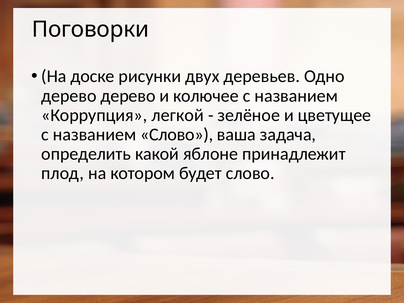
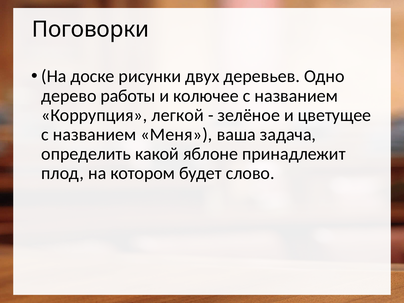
дерево дерево: дерево -> работы (128, 96)
названием Слово: Слово -> Меня (176, 135)
